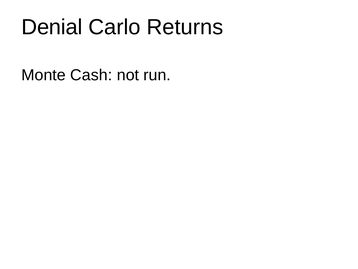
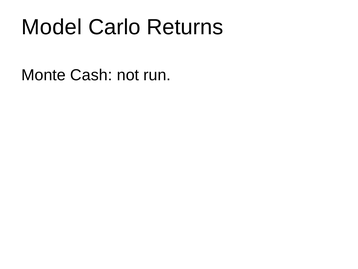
Denial: Denial -> Model (52, 27)
